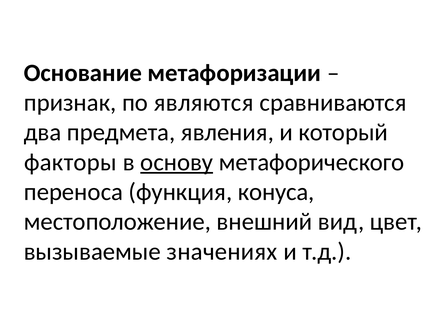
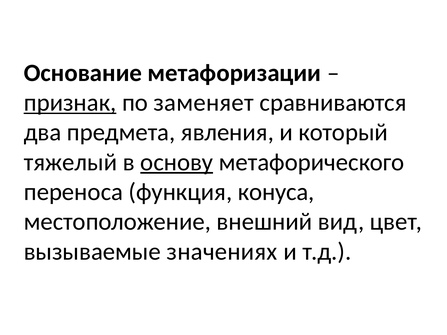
признак underline: none -> present (70, 103)
являются: являются -> заменяет (204, 103)
факторы: факторы -> тяжелый (71, 162)
